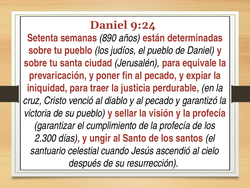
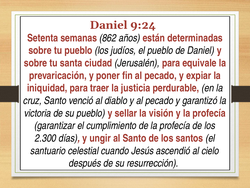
890: 890 -> 862 (108, 38)
cruz Cristo: Cristo -> Santo (55, 100)
